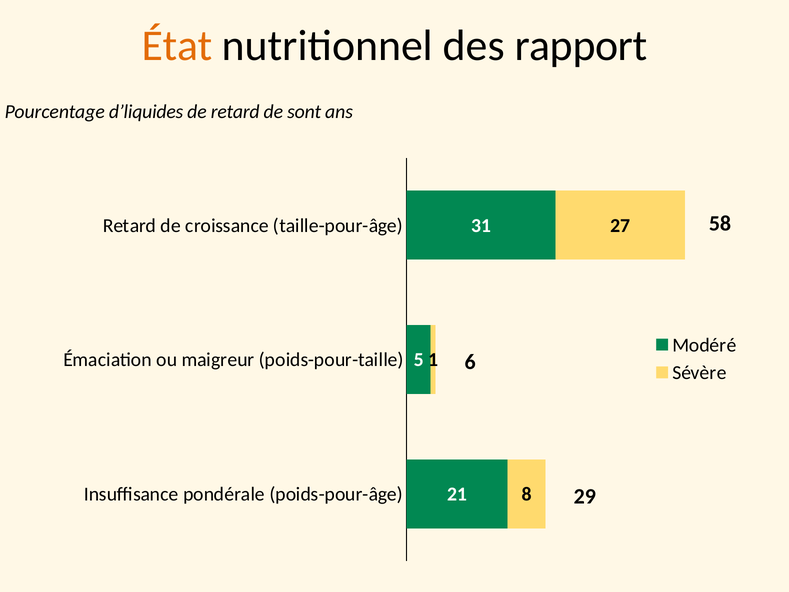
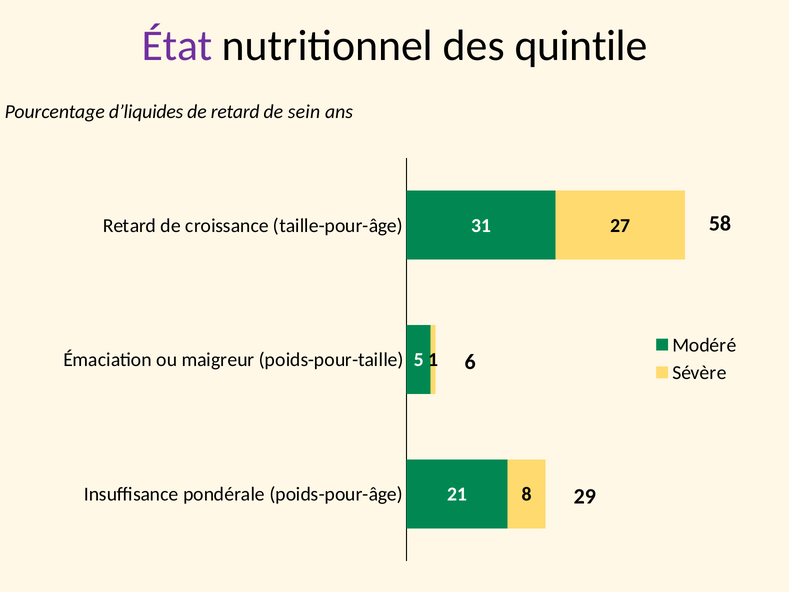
État colour: orange -> purple (177, 46)
rapport: rapport -> quintile (581, 46)
sont: sont -> sein (304, 112)
